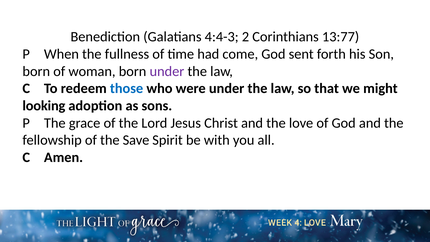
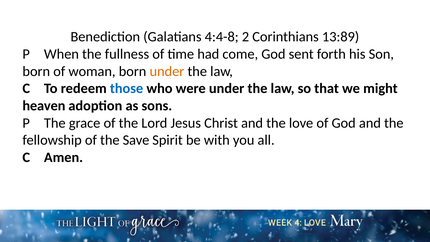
4:4-3: 4:4-3 -> 4:4-8 (222, 37)
13:77: 13:77 -> 13:89 (341, 37)
under colour: purple -> orange (167, 71)
looking: looking -> heaven (44, 106)
